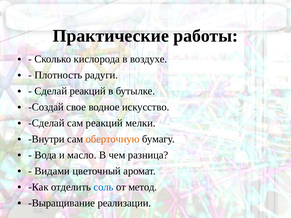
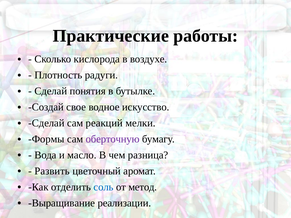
Сделай реакций: реакций -> понятия (88, 91)
Внутри: Внутри -> Формы (46, 139)
оберточную colour: orange -> purple (113, 139)
Видами: Видами -> Развить (52, 171)
